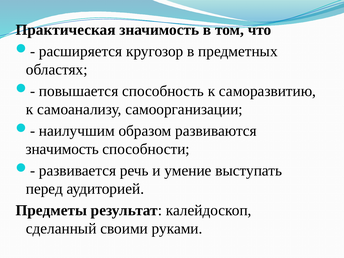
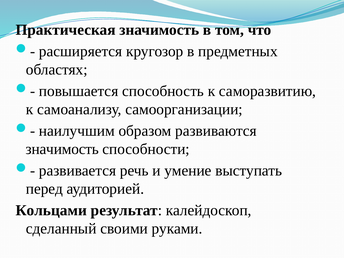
Предметы: Предметы -> Кольцами (51, 210)
